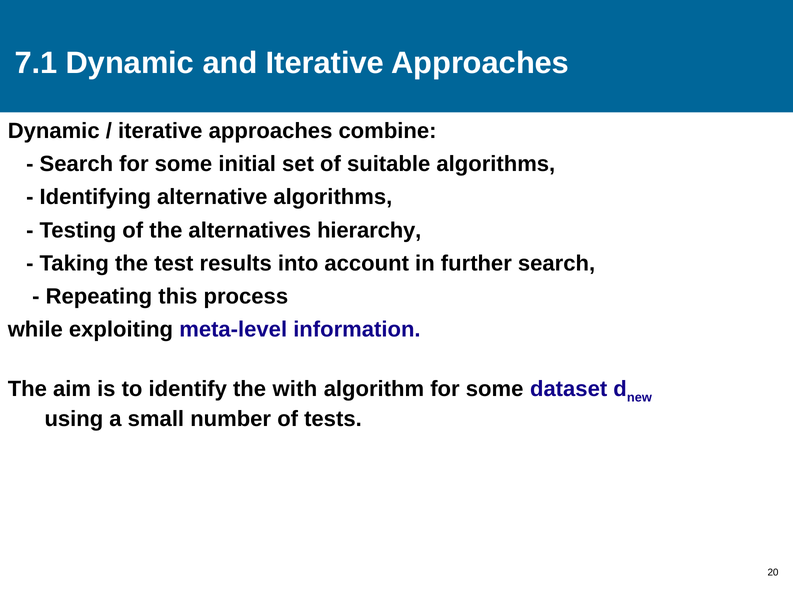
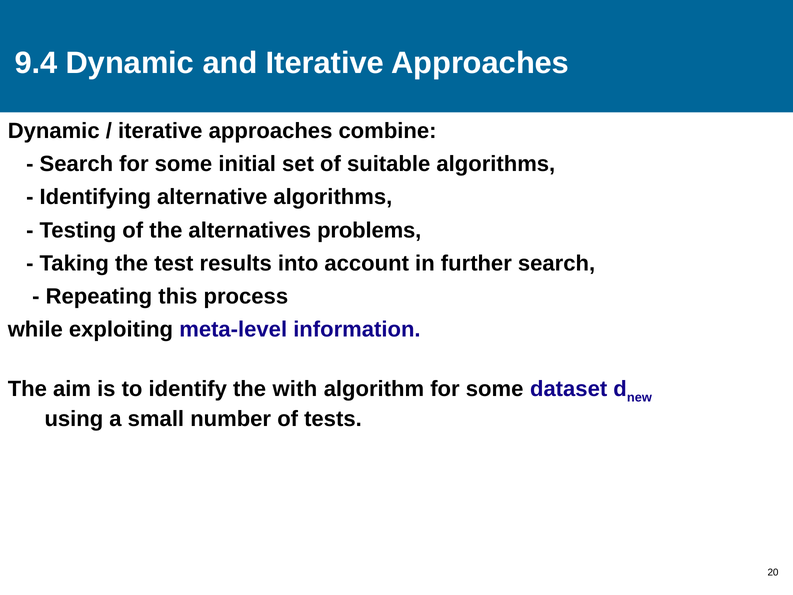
7.1: 7.1 -> 9.4 (36, 63)
hierarchy: hierarchy -> problems (369, 230)
